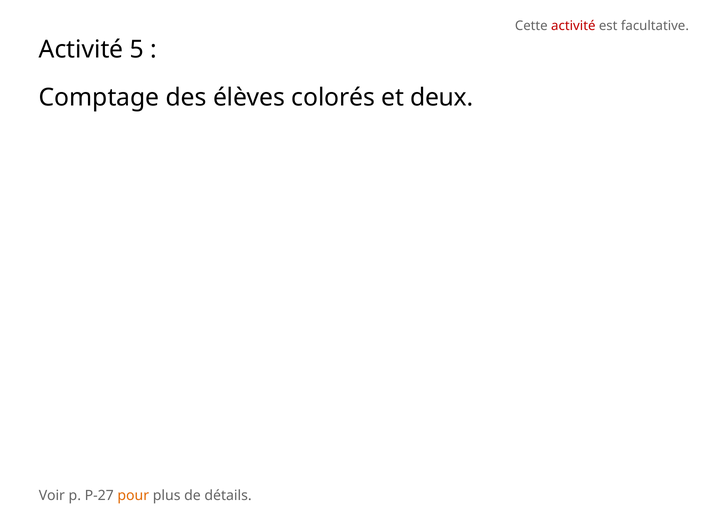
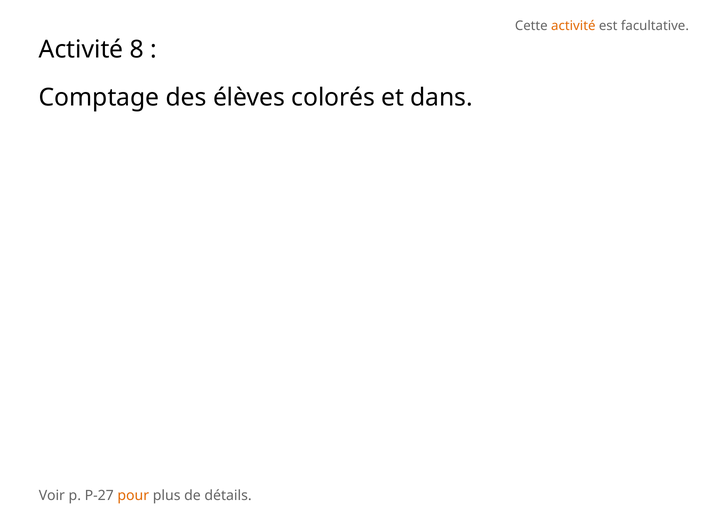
activité colour: red -> orange (573, 26)
5: 5 -> 8 (137, 50)
deux: deux -> dans (442, 97)
